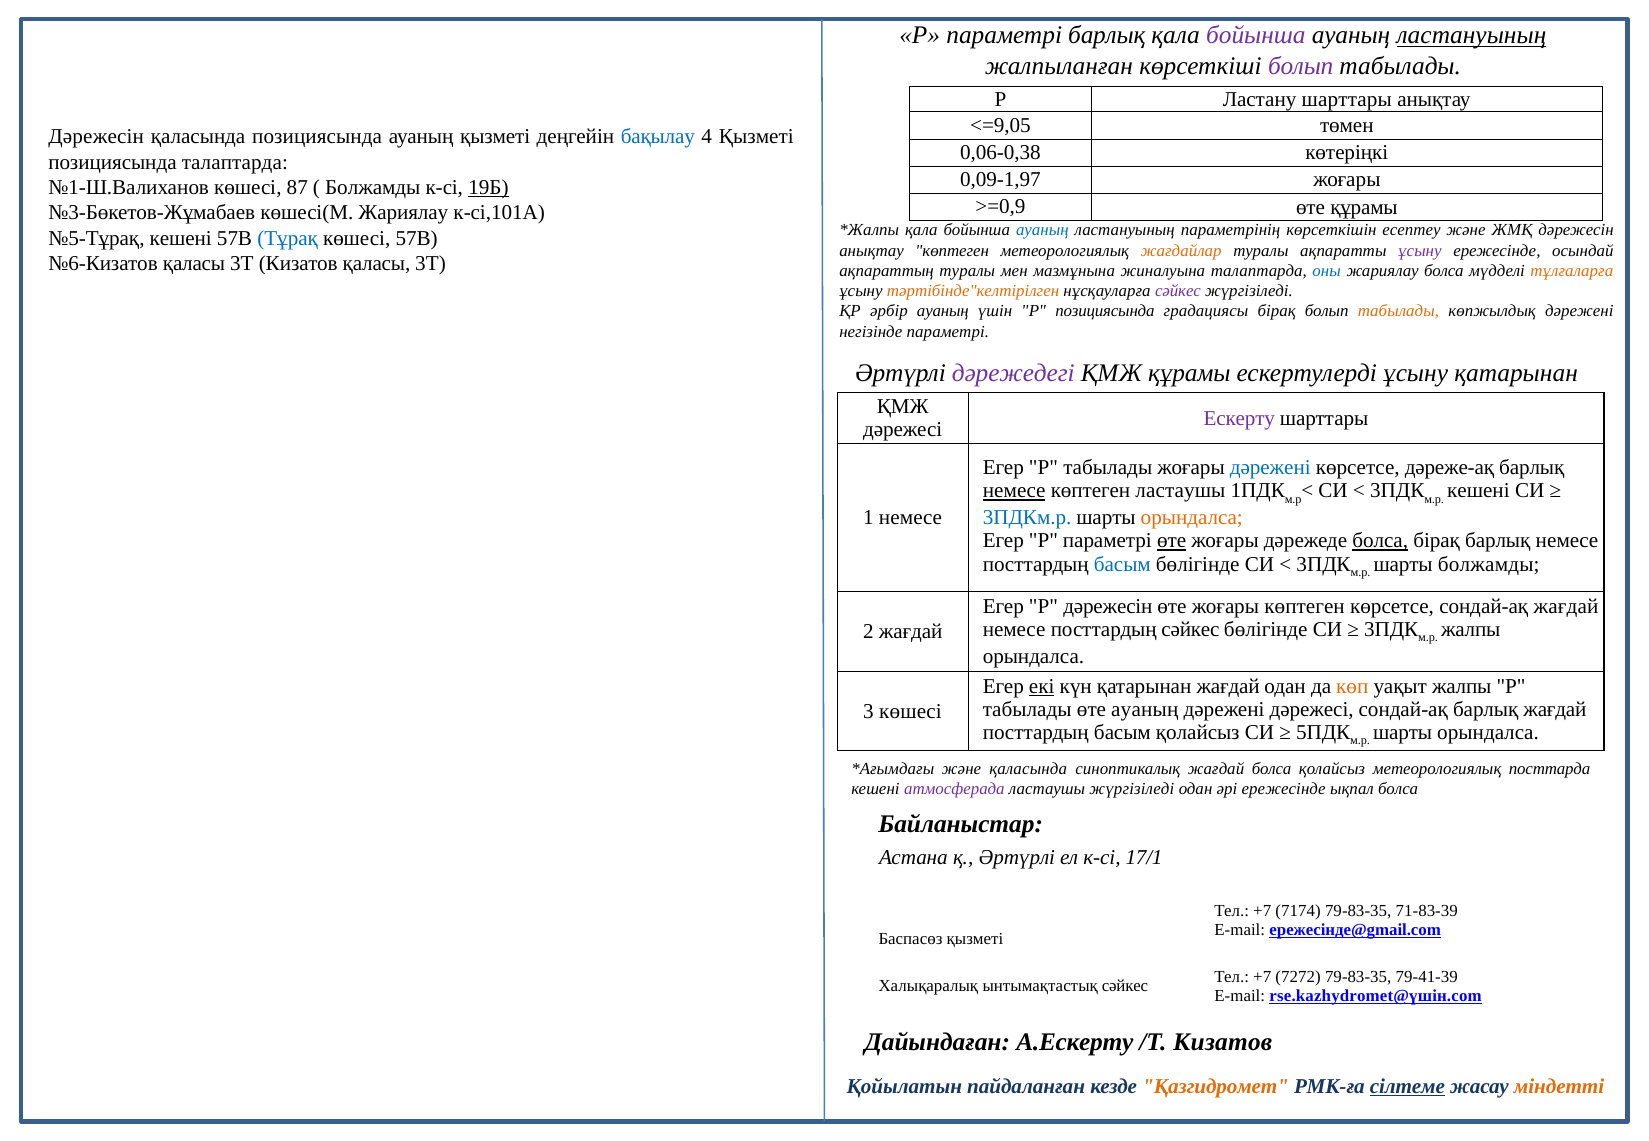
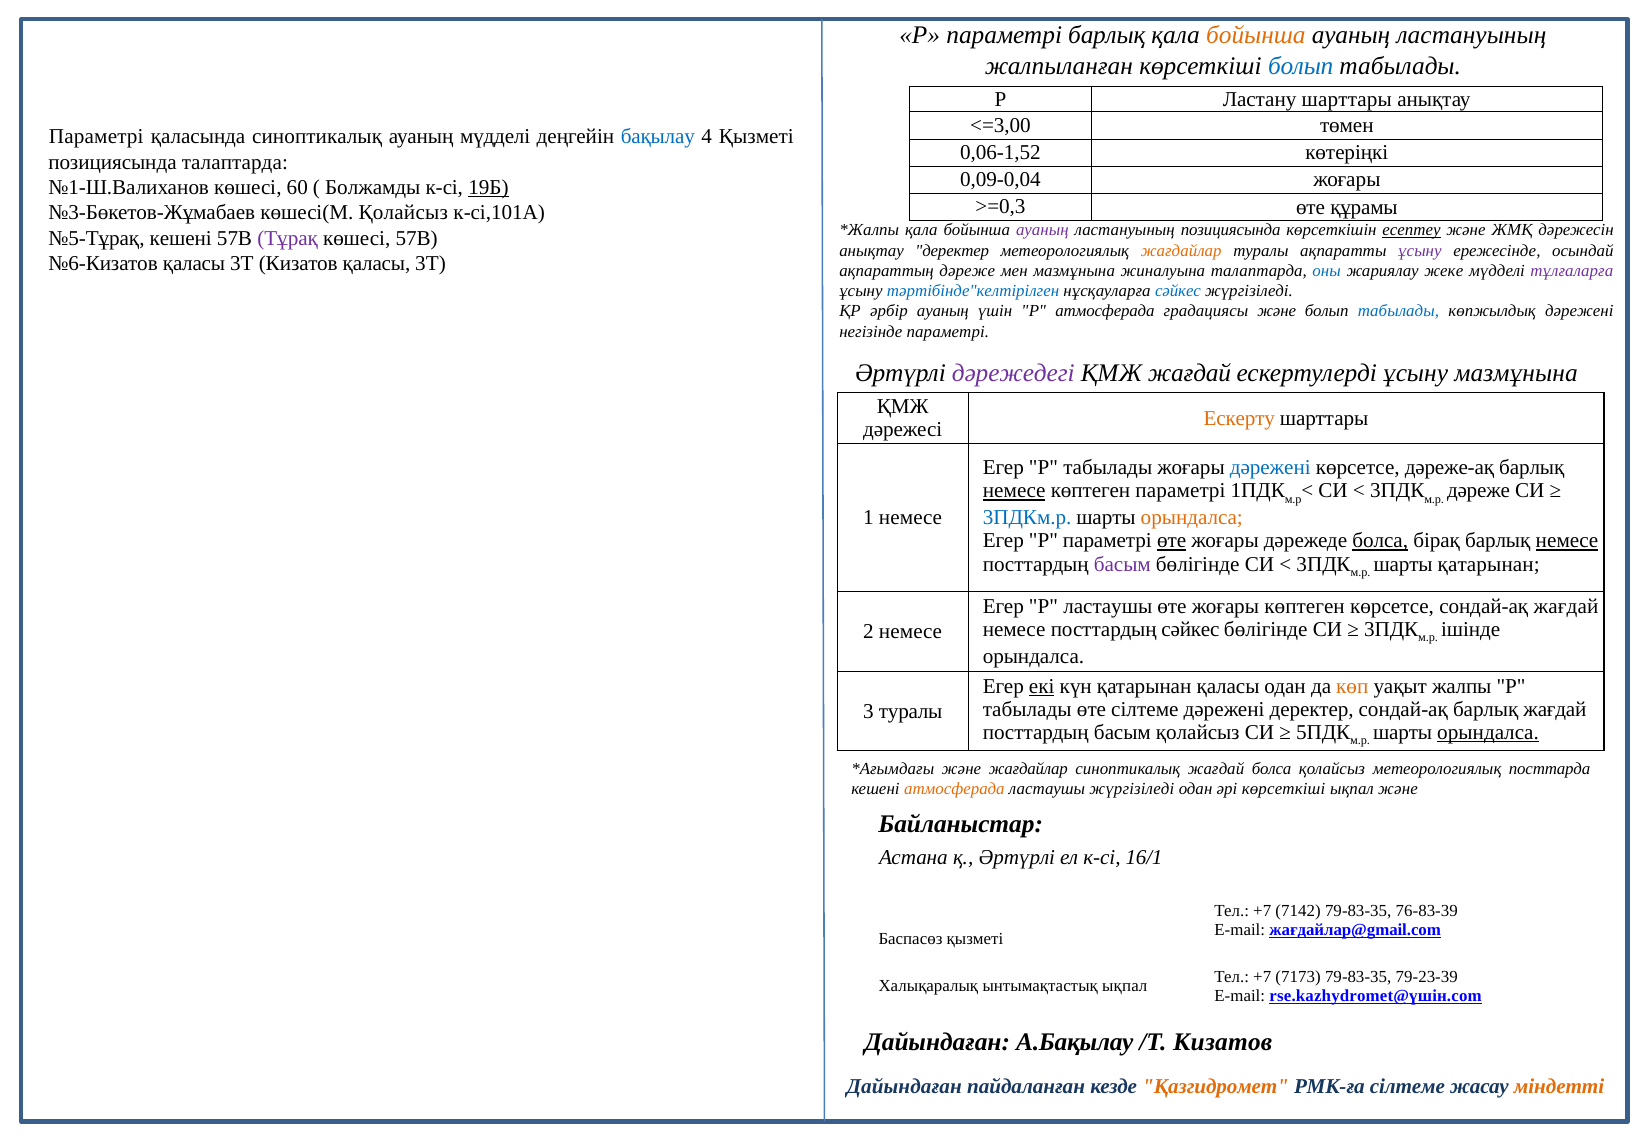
бойынша colour: purple -> orange (1256, 36)
ластануының underline: present -> none (1472, 36)
болып colour: purple -> blue (1301, 66)
<=9,05: <=9,05 -> <=3,00 (1001, 125)
Дәрежесін: Дәрежесін -> Параметрі (96, 137)
қаласында позициясында: позициясында -> синоптикалық (317, 137)
ауаның қызметі: қызметі -> мүдделі (495, 137)
0,06-0,38: 0,06-0,38 -> 0,06-1,52 (1000, 153)
0,09-1,97: 0,09-1,97 -> 0,09-0,04 (1000, 180)
87: 87 -> 60 (297, 188)
>=0,9: >=0,9 -> >=0,3 (1000, 207)
көшесі(М Жариялау: Жариялау -> Қолайсыз (403, 213)
ауаның colour: blue -> purple (1042, 230)
ластануының параметрінің: параметрінің -> позициясында (1231, 230)
есептеу underline: none -> present (1412, 230)
Тұрақ colour: blue -> purple (288, 239)
анықтау көптеген: көптеген -> деректер (952, 251)
ақпараттың туралы: туралы -> дәреже (967, 271)
жариялау болса: болса -> жеке (1444, 271)
тұлғаларға colour: orange -> purple (1572, 271)
тәртібінде"келтірілген colour: orange -> blue (973, 291)
сәйкес colour: purple -> blue (1178, 291)
Р позициясында: позициясында -> атмосферада (1105, 311)
градациясы бірақ: бірақ -> және (1277, 311)
табылады colour: orange -> blue (1398, 311)
ҚМЖ құрамы: құрамы -> жағдай (1189, 373)
ұсыну қатарынан: қатарынан -> мазмұнына (1516, 373)
Ескерту colour: purple -> orange (1239, 419)
көптеген ластаушы: ластаушы -> параметрі (1180, 491)
кешені: кешені -> дәреже (1479, 491)
немесе underline: none -> present (1567, 541)
басым colour: blue -> purple (1122, 564)
шарты болжамды: болжамды -> қатарынан (1489, 564)
Р дәрежесін: дәрежесін -> ластаушы (1108, 607)
жалпы: жалпы -> ішінде (1471, 630)
2 жағдай: жағдай -> немесе (910, 632)
қатарынан жағдай: жағдай -> қаласы (1228, 686)
өте ауаның: ауаның -> сілтеме (1145, 710)
дәрежені дәрежесі: дәрежесі -> деректер (1312, 710)
3 көшесі: көшесі -> туралы (911, 711)
орындалса underline: none -> present (1488, 733)
және қаласында: қаласында -> жағдайлар (1028, 769)
атмосферада colour: purple -> orange (954, 790)
әрі ережесінде: ережесінде -> көрсеткіші (1284, 790)
ықпал болса: болса -> және (1398, 790)
17/1: 17/1 -> 16/1 (1144, 858)
7174: 7174 -> 7142 (1298, 911)
71-83-39: 71-83-39 -> 76-83-39 (1427, 911)
ережесінде@gmail.com: ережесінде@gmail.com -> жағдайлар@gmail.com (1355, 930)
7272: 7272 -> 7173 (1298, 977)
79-41-39: 79-41-39 -> 79-23-39 (1427, 977)
ынтымақтастық сәйкес: сәйкес -> ықпал (1125, 987)
А.Ескерту: А.Ескерту -> А.Бақылау (1075, 1043)
Қойылатын: Қойылатын -> Дайындаған (904, 1087)
сілтеме underline: present -> none (1407, 1087)
